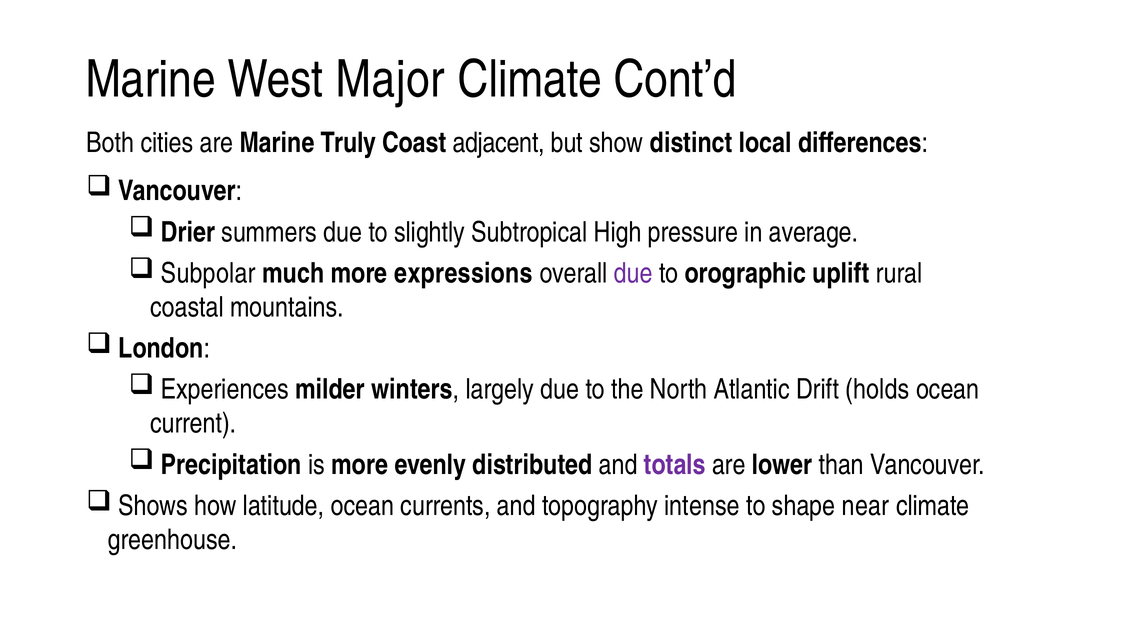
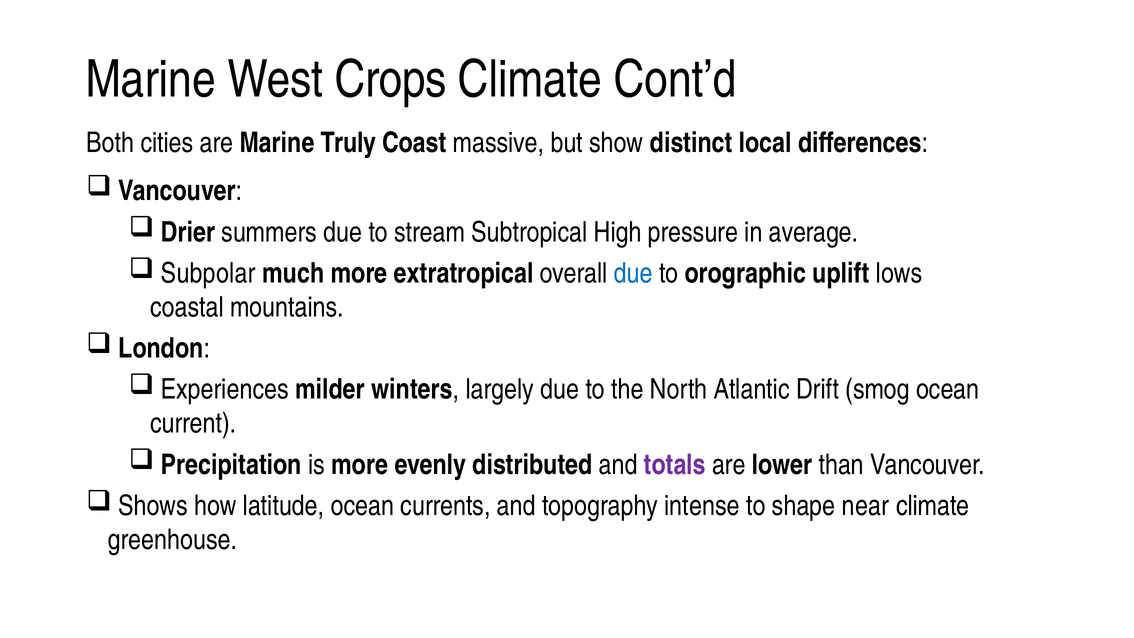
Major: Major -> Crops (391, 80)
adjacent: adjacent -> massive (499, 143)
slightly: slightly -> stream (430, 232)
expressions: expressions -> extratropical (464, 273)
due colour: purple -> blue (633, 273)
rural: rural -> lows (899, 273)
holds: holds -> smog (878, 389)
